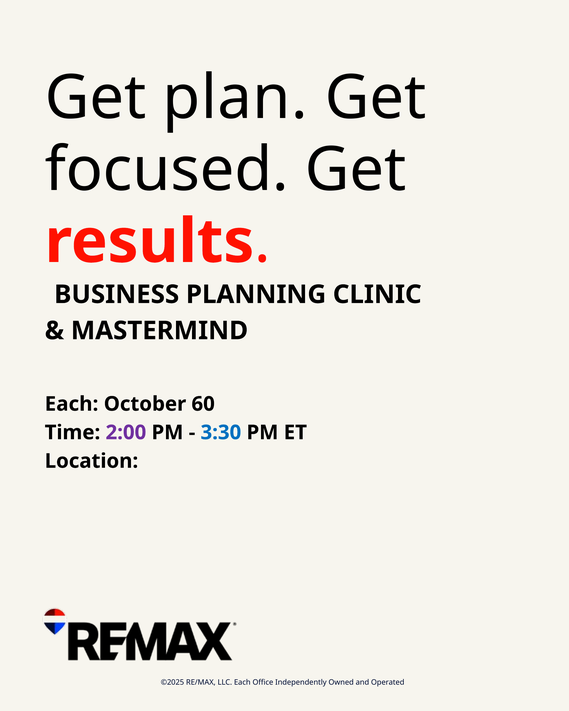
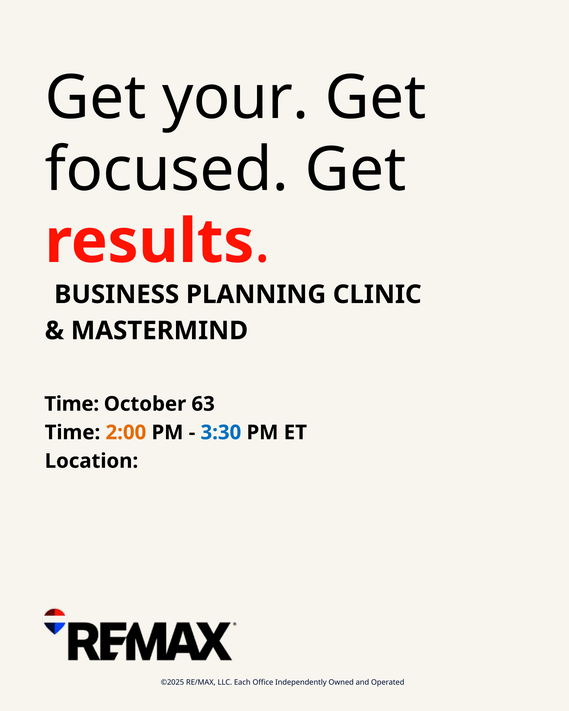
plan: plan -> your (236, 98)
Each: Each -> Time (72, 404)
60: 60 -> 63 (203, 404)
2:00 colour: purple -> orange (126, 432)
